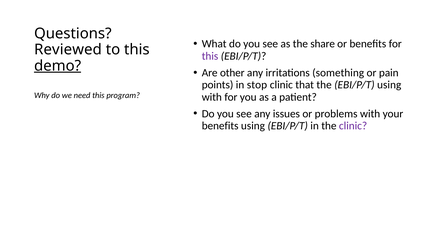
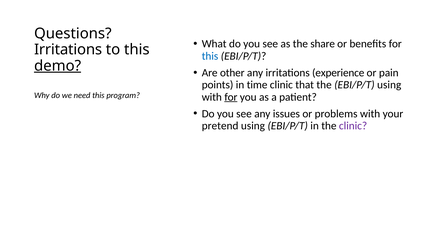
Reviewed: Reviewed -> Irritations (68, 50)
this colour: purple -> blue (210, 56)
something: something -> experience (338, 73)
stop: stop -> time (257, 85)
for underline: none -> present (231, 97)
benefits: benefits -> pretend (220, 126)
